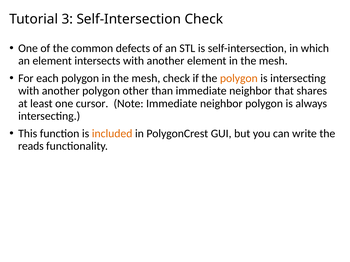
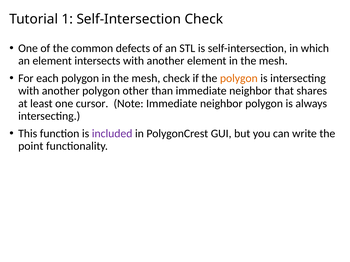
3: 3 -> 1 (67, 19)
included colour: orange -> purple (112, 134)
reads: reads -> point (31, 146)
